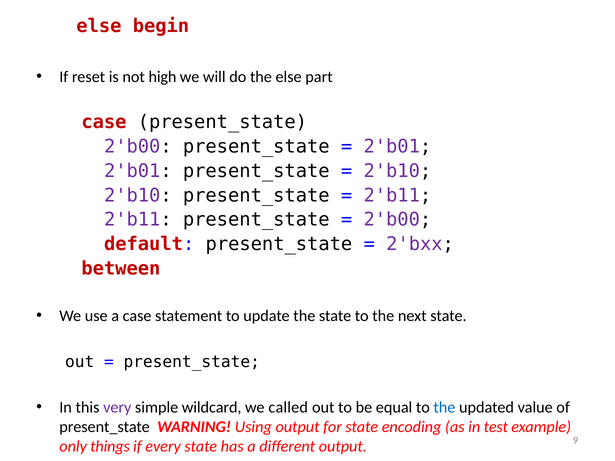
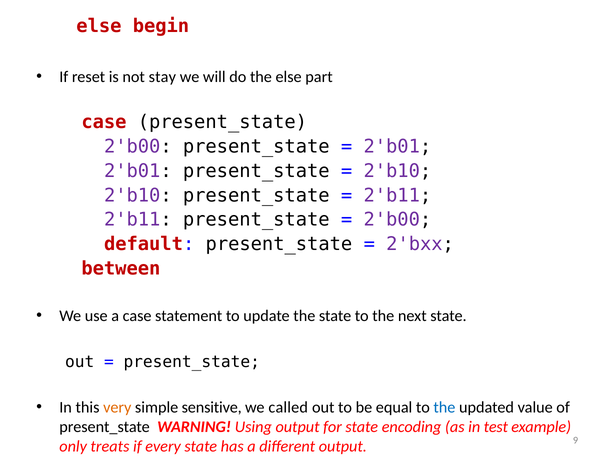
high: high -> stay (162, 77)
very colour: purple -> orange (117, 408)
wildcard: wildcard -> sensitive (212, 408)
things: things -> treats (110, 447)
